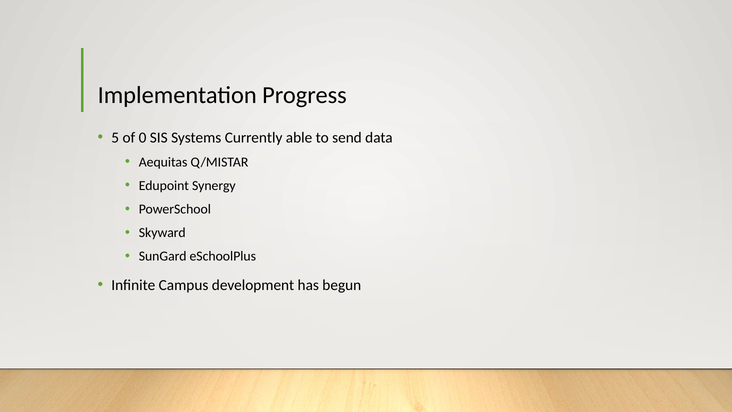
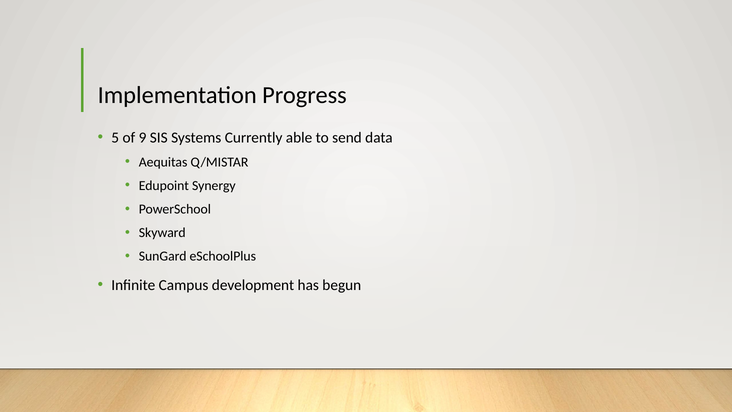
0: 0 -> 9 (143, 138)
